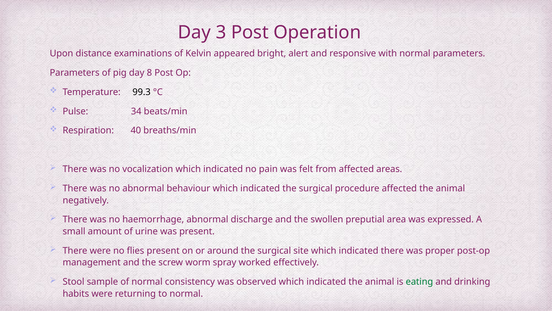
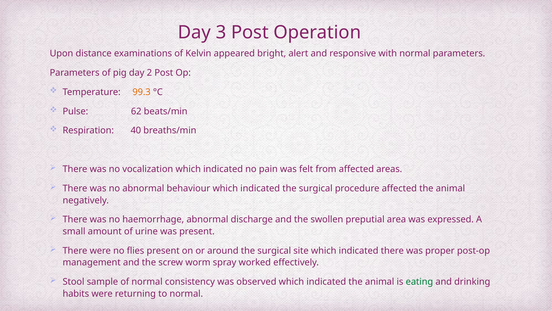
8: 8 -> 2 (149, 73)
99.3 colour: black -> orange (142, 92)
34: 34 -> 62 (136, 111)
